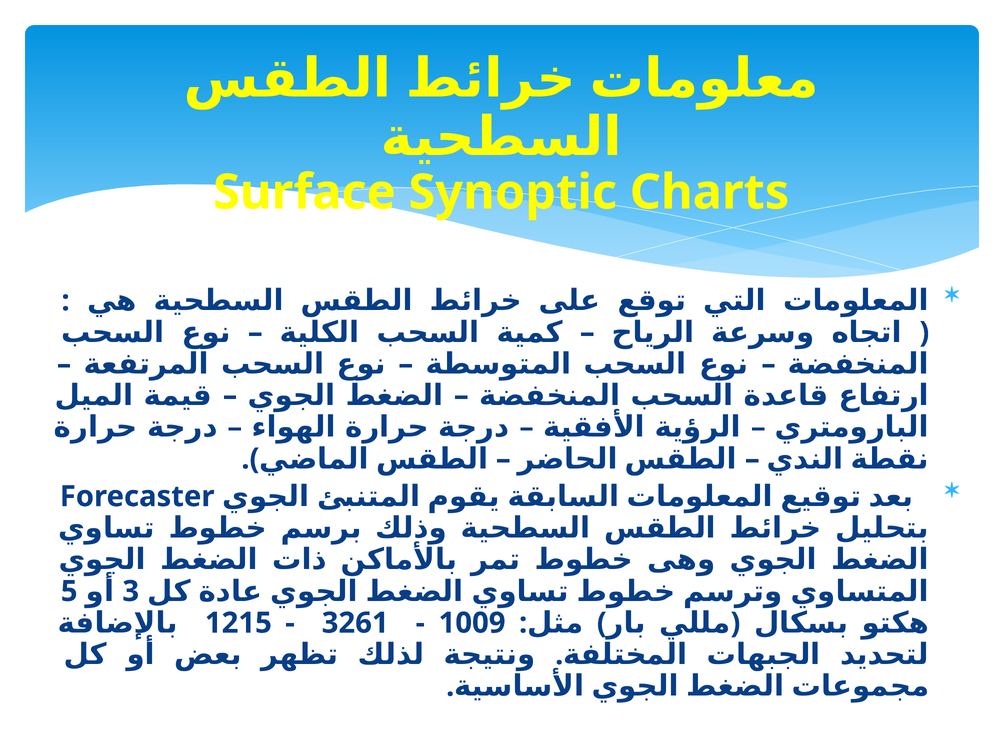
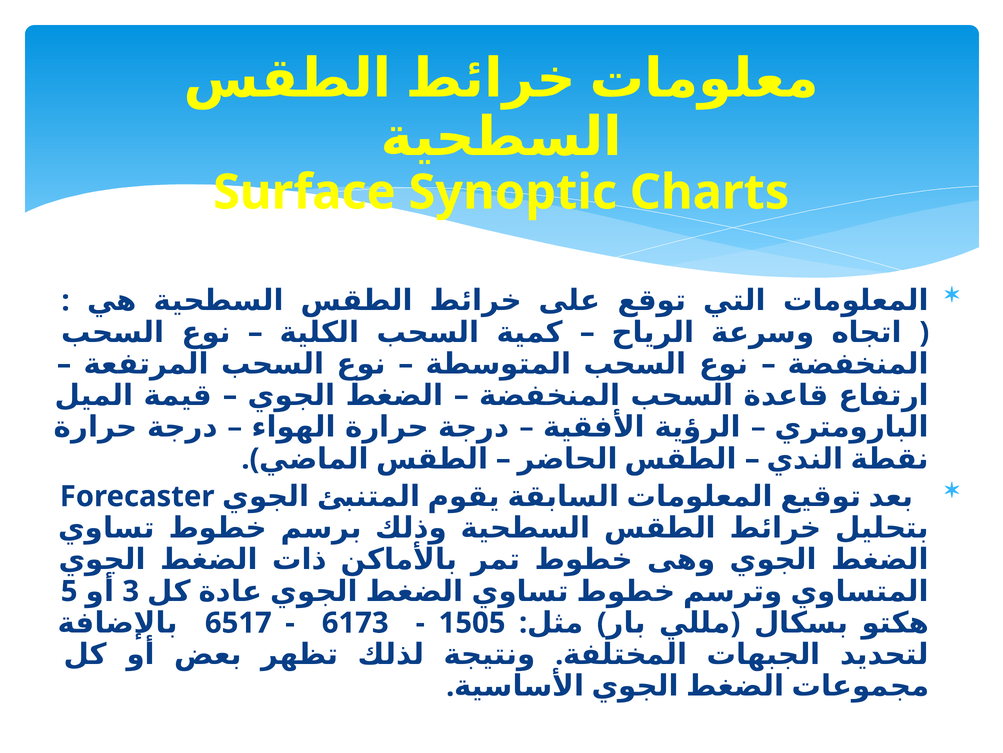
1215: 1215 -> 6517 (238, 622)
3261: 3261 -> 6173 (355, 622)
1009: 1009 -> 1505 (472, 622)
